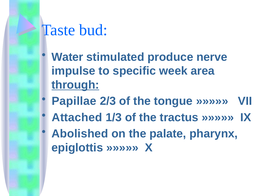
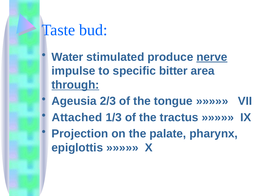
nerve underline: none -> present (212, 57)
week: week -> bitter (173, 71)
Papillae: Papillae -> Ageusia (74, 101)
Abolished: Abolished -> Projection (80, 134)
